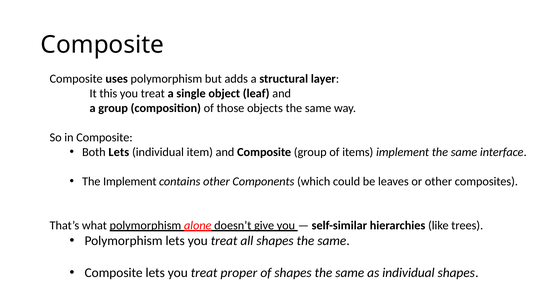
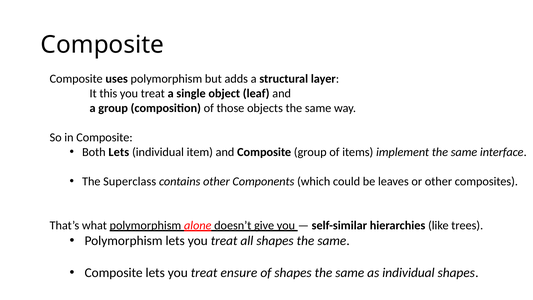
The Implement: Implement -> Superclass (130, 181)
proper: proper -> ensure (239, 273)
